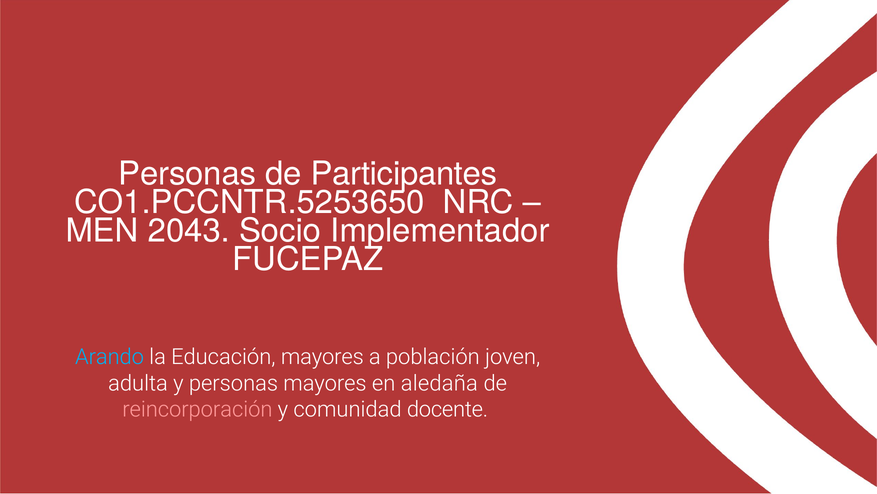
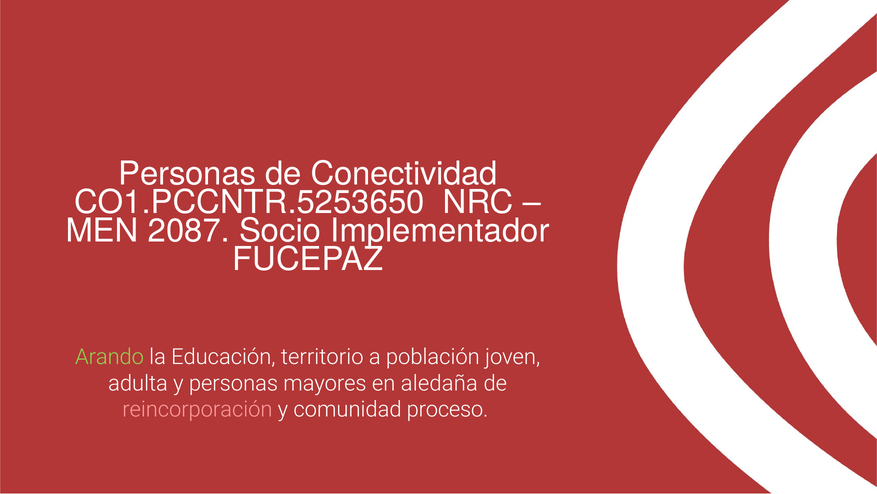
Participantes: Participantes -> Conectividad (404, 174)
2043: 2043 -> 2087 (189, 231)
Arando colour: light blue -> light green (110, 356)
Educación mayores: mayores -> territorio (322, 356)
docente: docente -> proceso (447, 409)
